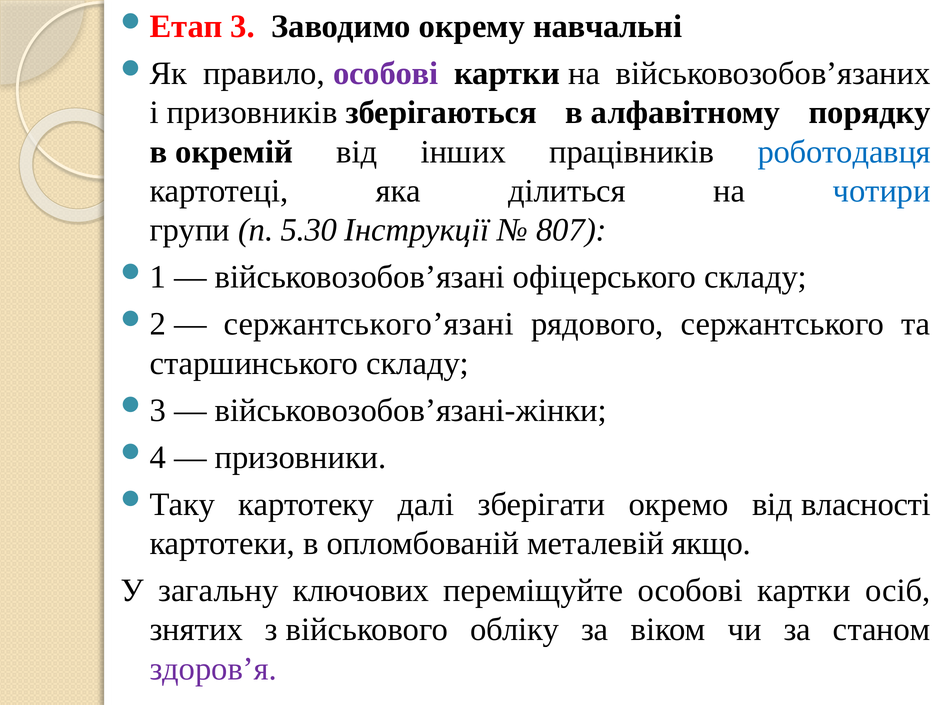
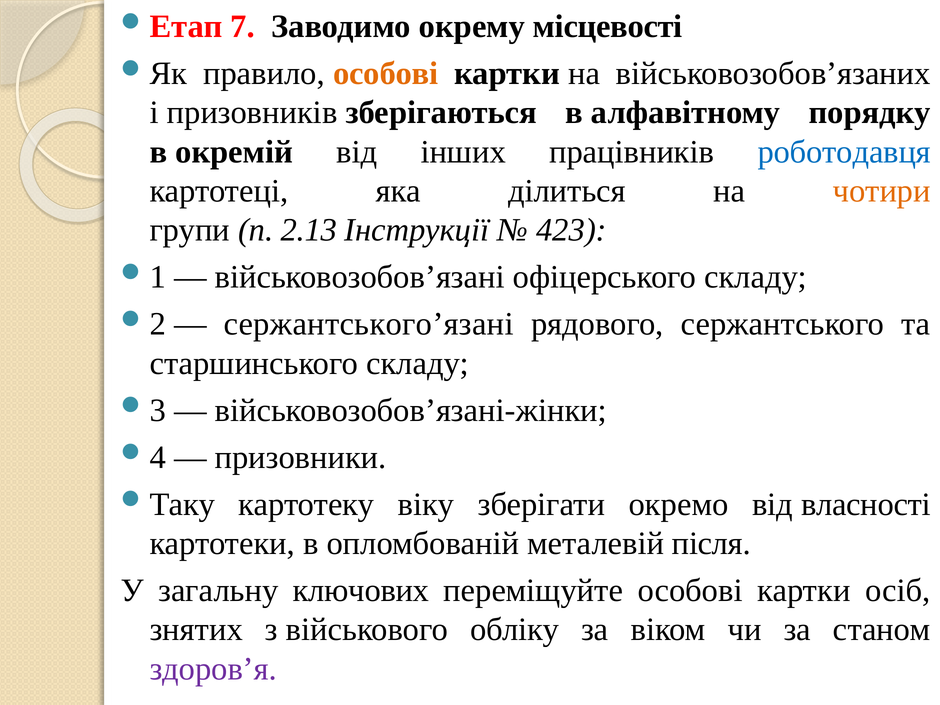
3: 3 -> 7 (243, 26)
навчальні: навчальні -> місцевості (608, 26)
особові colour: purple -> orange (386, 73)
чотири colour: blue -> orange (882, 191)
5.30: 5.30 -> 2.13 (309, 230)
807: 807 -> 423 (571, 230)
далі: далі -> віку (426, 504)
якщо: якщо -> після (711, 543)
